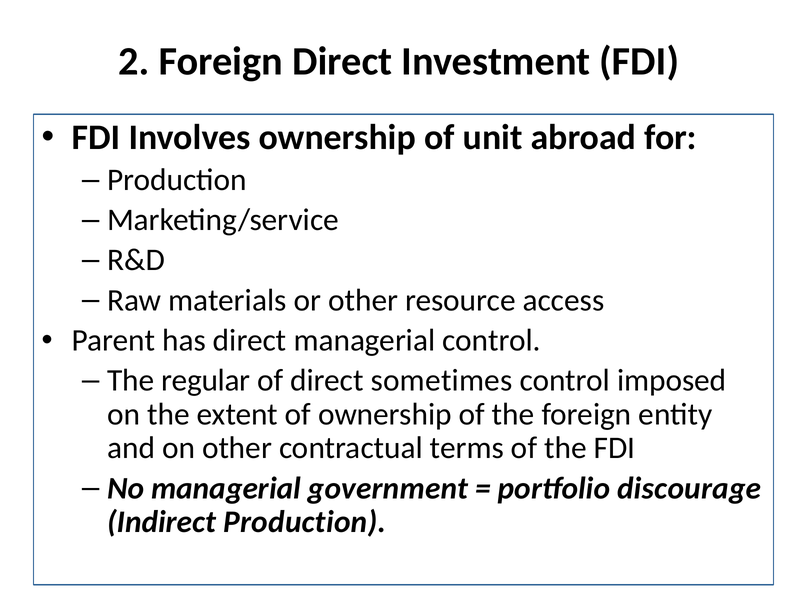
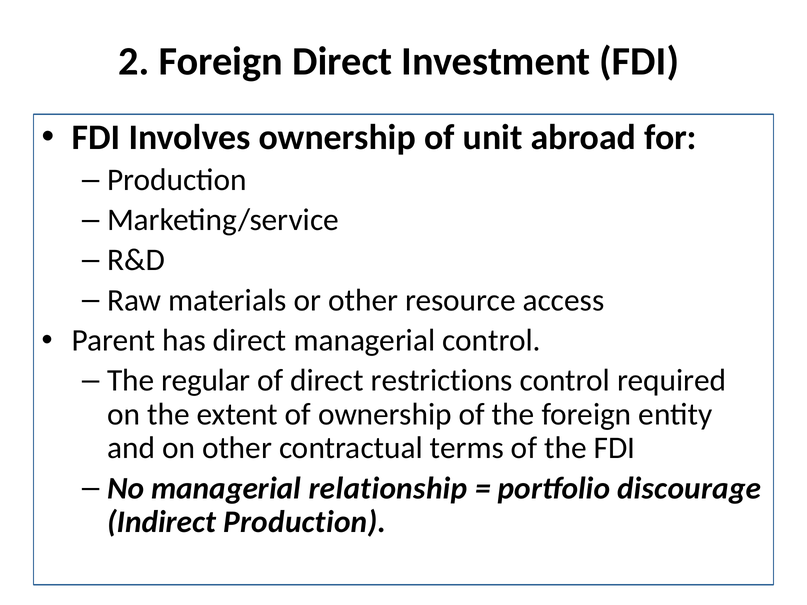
sometimes: sometimes -> restrictions (442, 381)
imposed: imposed -> required (672, 381)
government: government -> relationship (388, 488)
